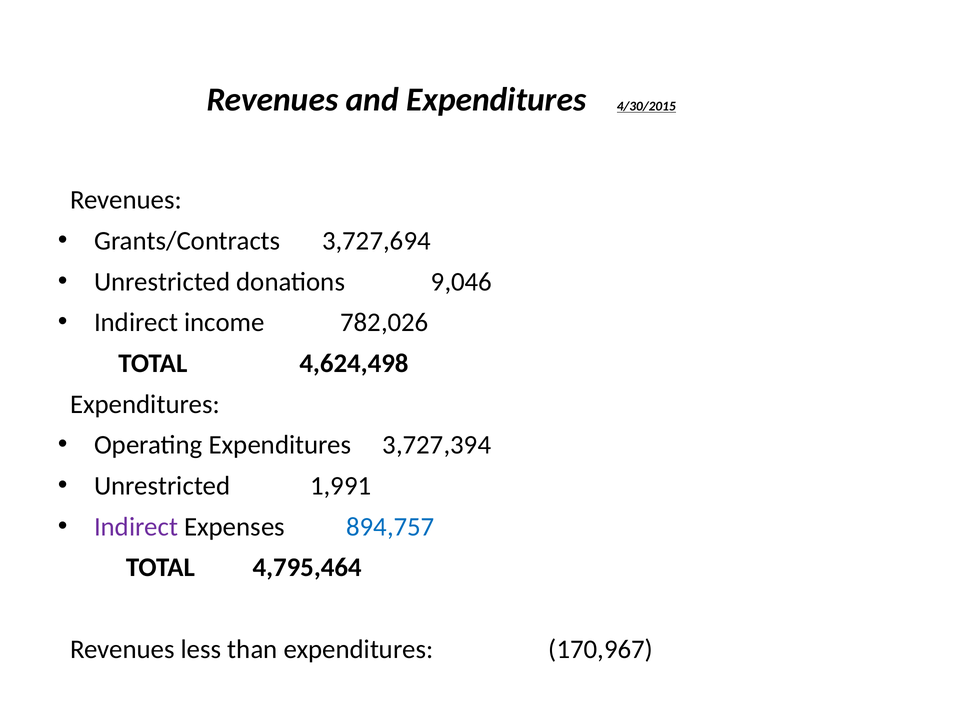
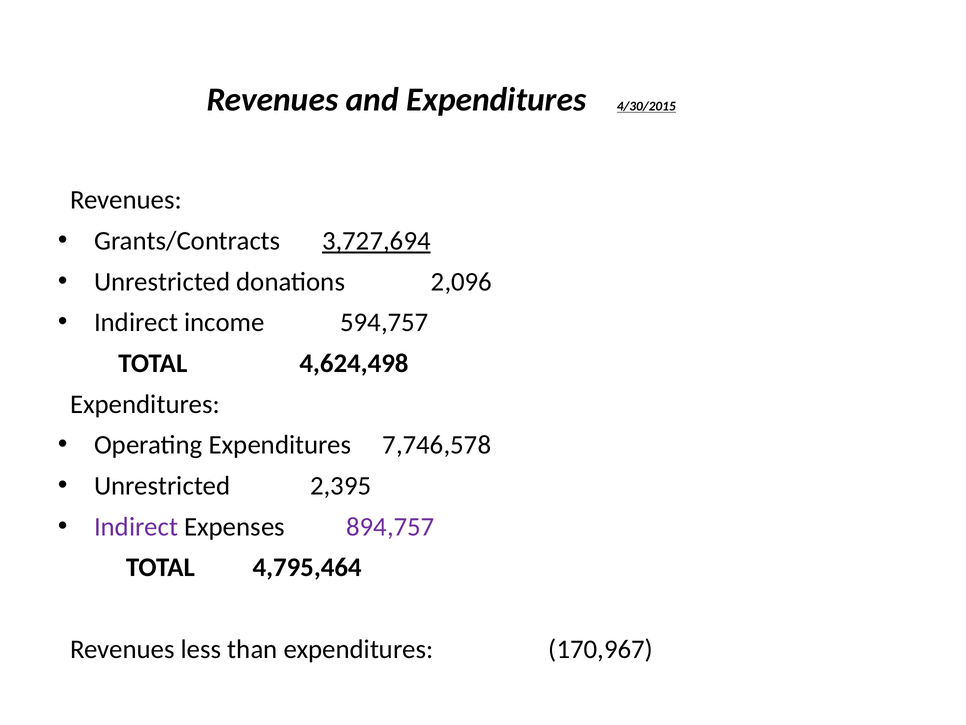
3,727,694 underline: none -> present (376, 241)
9,046: 9,046 -> 2,096 (461, 282)
782,026: 782,026 -> 594,757 (384, 322)
3,727,394: 3,727,394 -> 7,746,578 (437, 445)
1,991: 1,991 -> 2,395 (341, 486)
894,757 colour: blue -> purple (390, 526)
